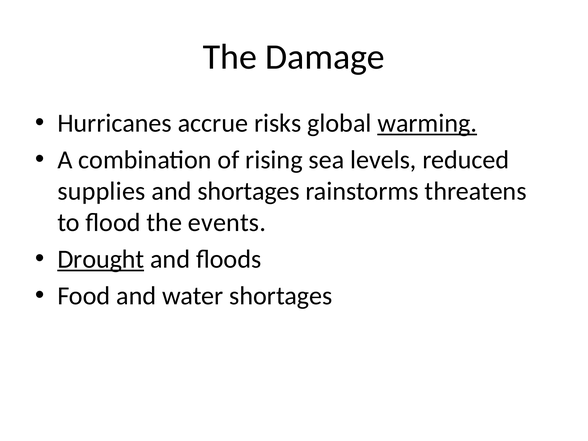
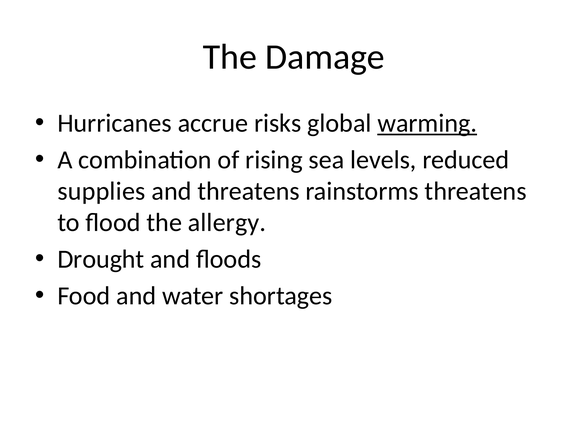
and shortages: shortages -> threatens (249, 191)
events: events -> allergy (227, 223)
Drought underline: present -> none (101, 259)
